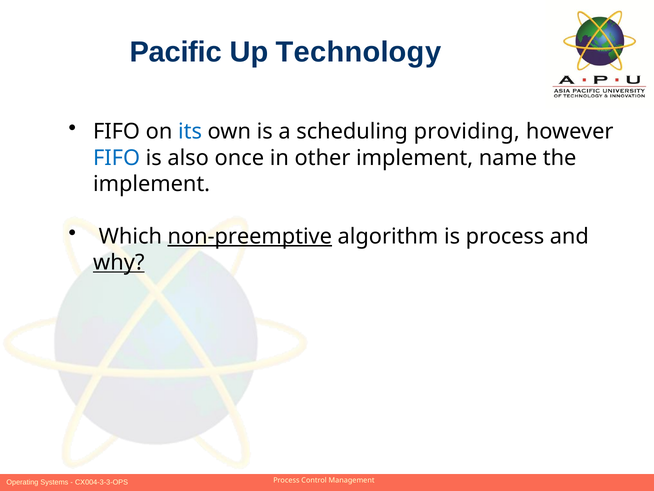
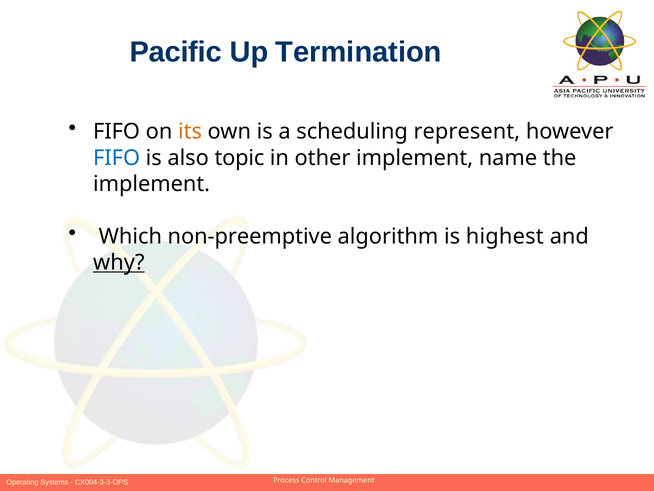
Technology: Technology -> Termination (359, 52)
its colour: blue -> orange (190, 132)
providing: providing -> represent (467, 132)
once: once -> topic (239, 158)
non-preemptive underline: present -> none (250, 236)
is process: process -> highest (505, 236)
